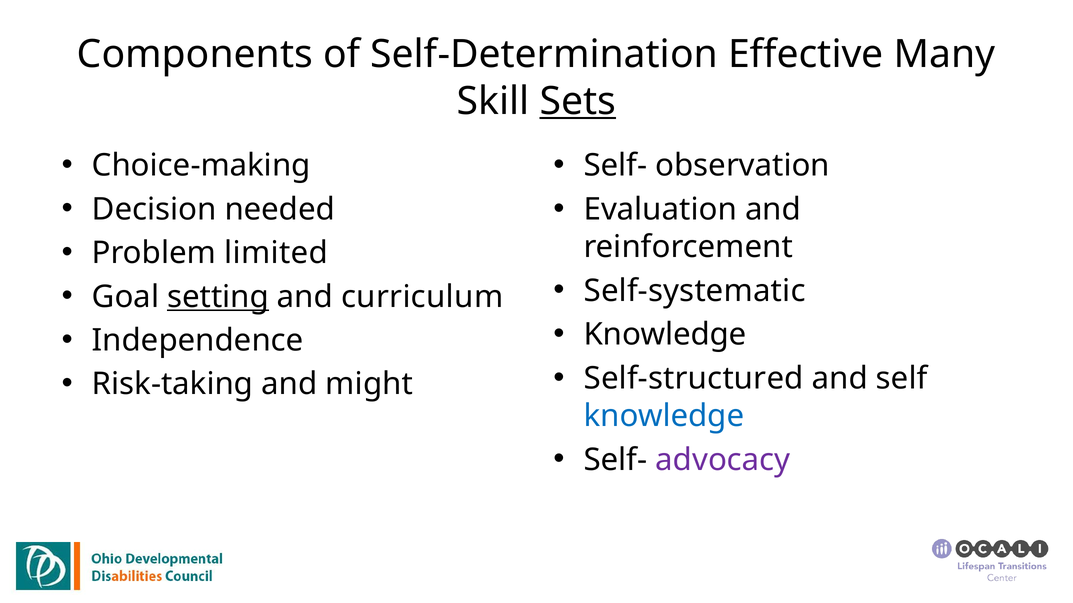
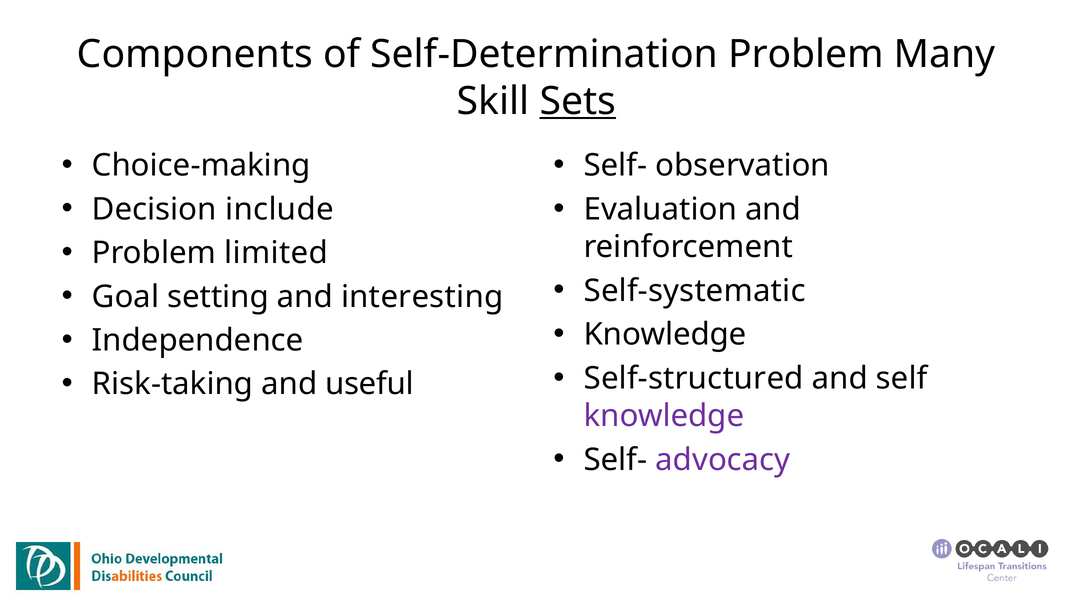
Self-Determination Effective: Effective -> Problem (806, 54)
needed: needed -> include (280, 210)
setting underline: present -> none (218, 297)
curriculum: curriculum -> interesting (422, 297)
might: might -> useful (370, 385)
knowledge colour: blue -> purple (664, 416)
